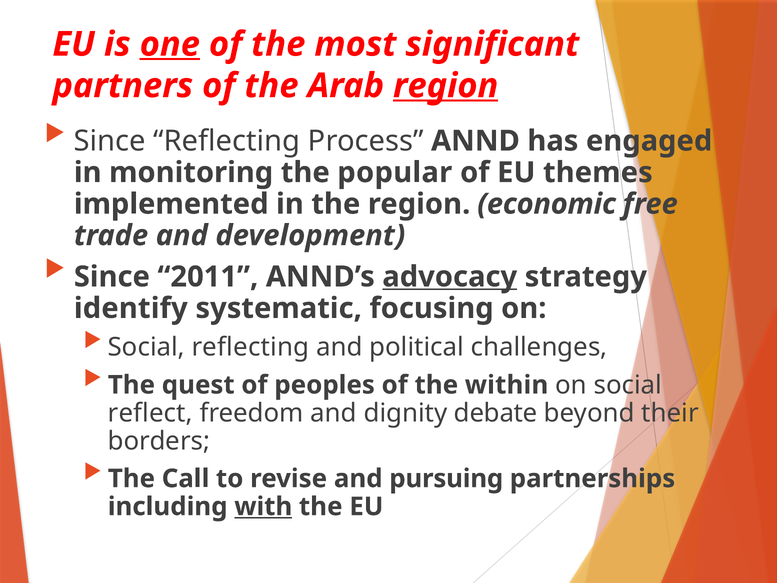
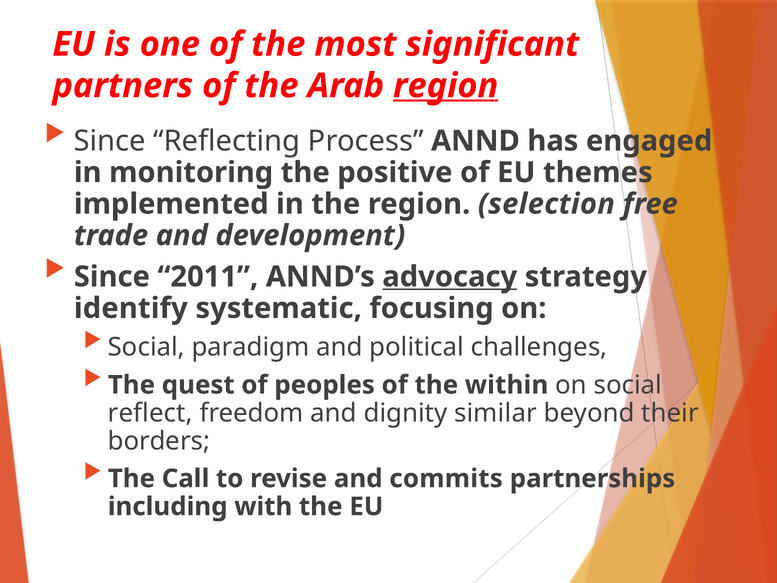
one underline: present -> none (170, 44)
popular: popular -> positive (395, 172)
economic: economic -> selection (546, 204)
Social reflecting: reflecting -> paradigm (251, 347)
debate: debate -> similar (495, 413)
pursuing: pursuing -> commits (446, 478)
with underline: present -> none (263, 506)
